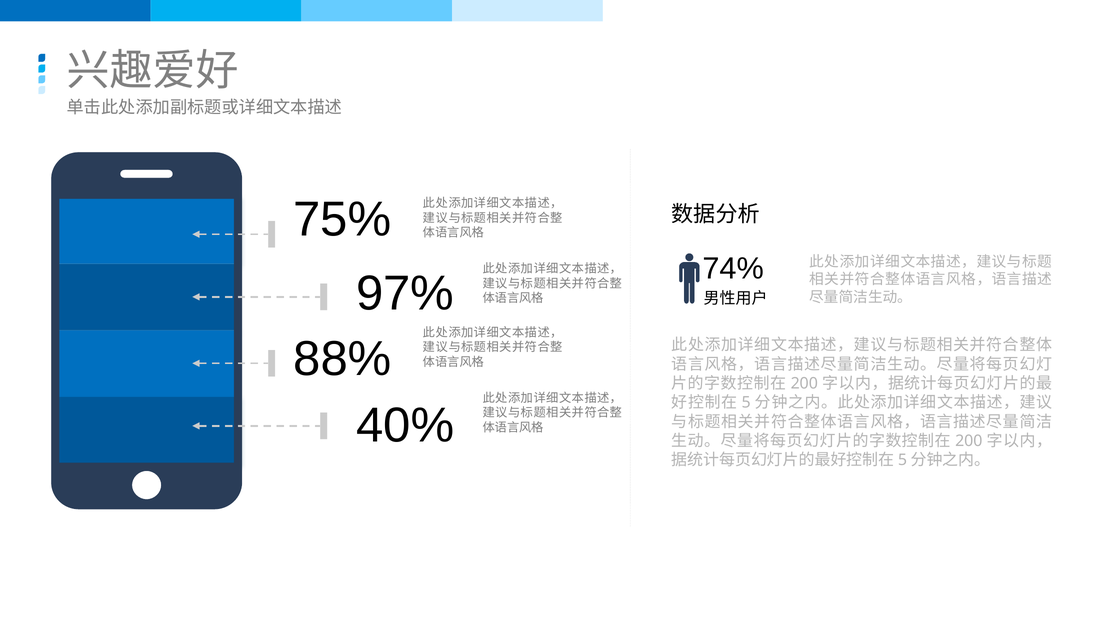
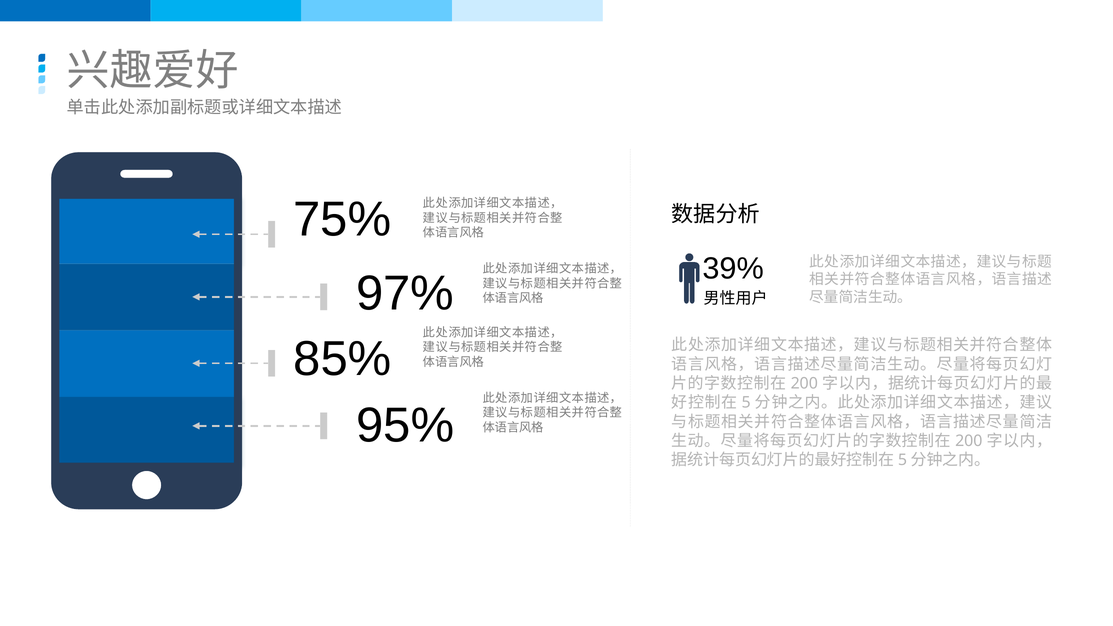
74%: 74% -> 39% (733, 269)
88%: 88% -> 85% (342, 359)
40%: 40% -> 95% (405, 425)
